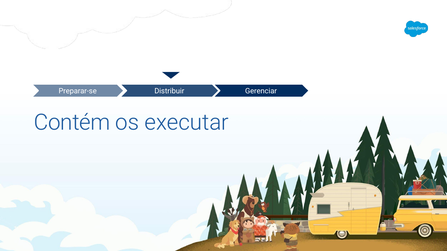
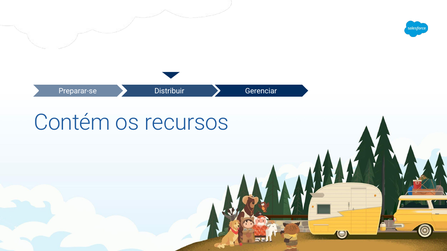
executar: executar -> recursos (187, 123)
